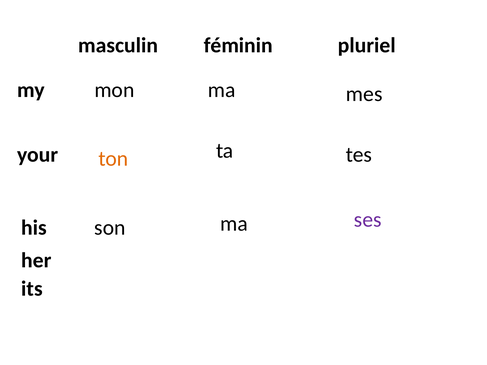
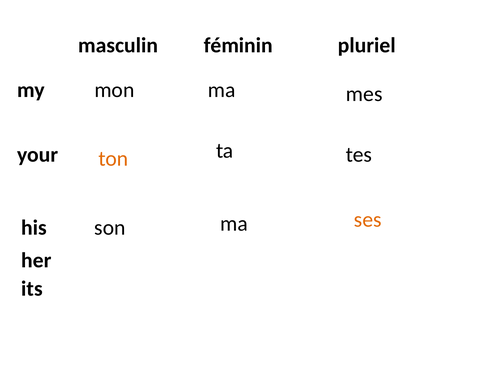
ses colour: purple -> orange (368, 220)
